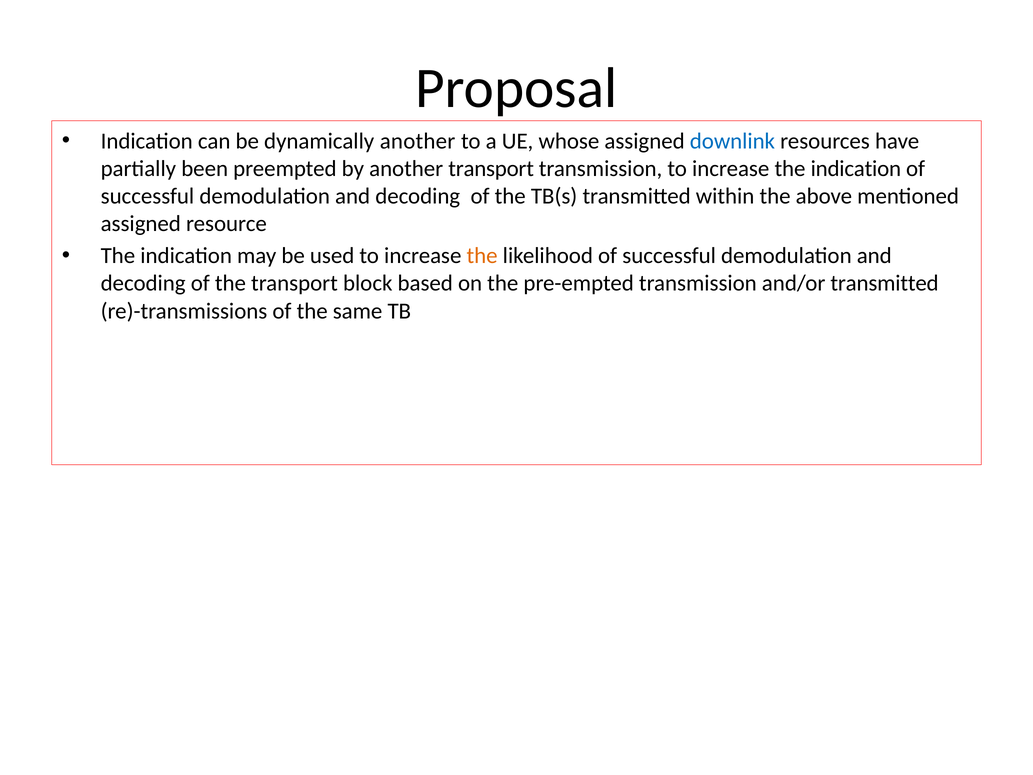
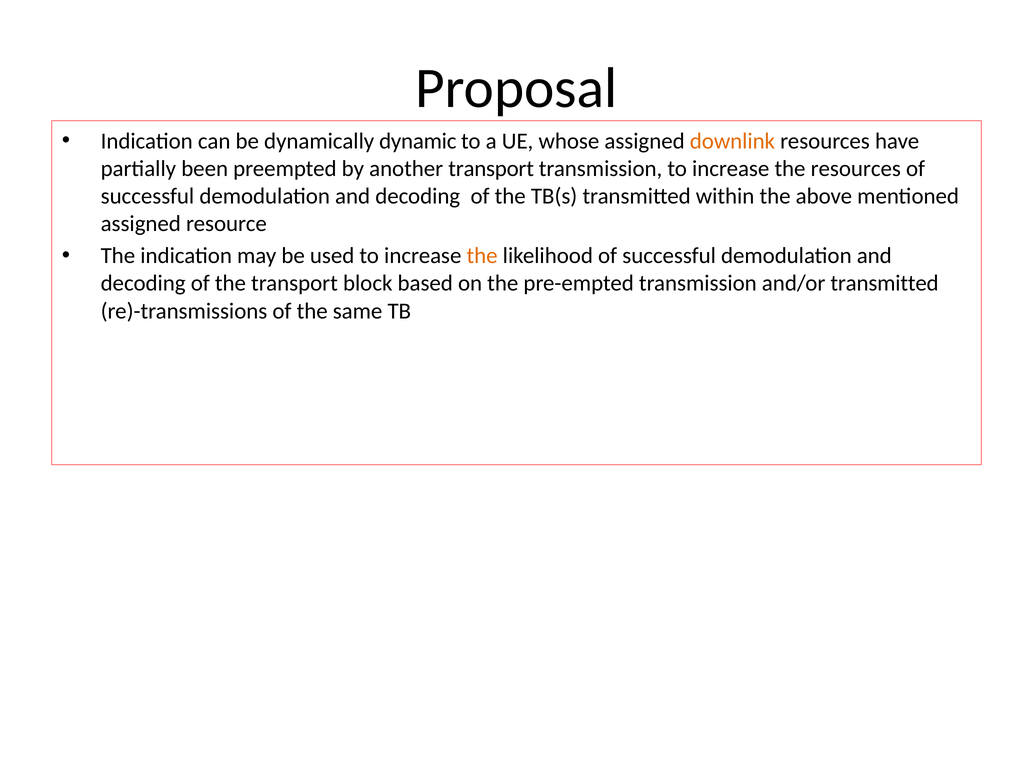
dynamically another: another -> dynamic (418, 141)
downlink colour: blue -> orange (732, 141)
increase the indication: indication -> resources (856, 169)
